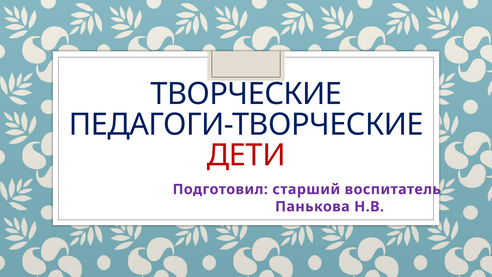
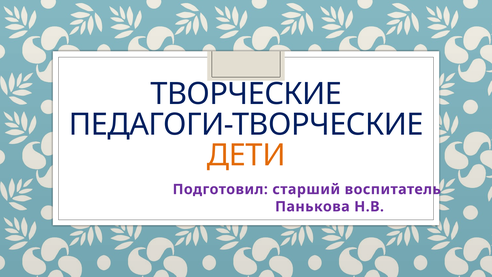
ДЕТИ colour: red -> orange (246, 155)
